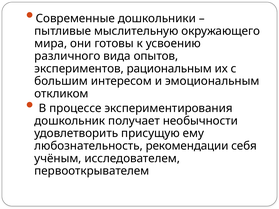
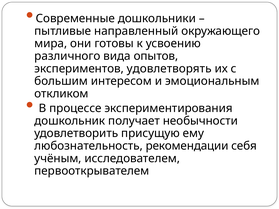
мыслительную: мыслительную -> направленный (136, 31)
рациональным: рациональным -> удовлетворять (169, 69)
